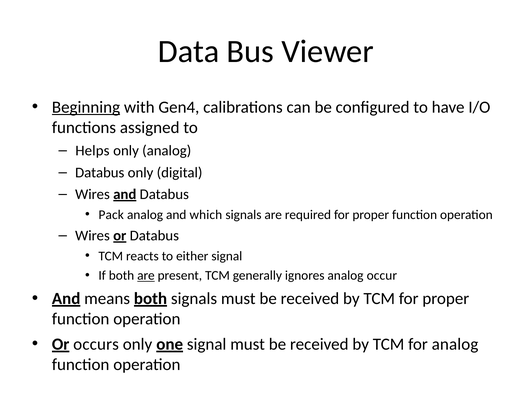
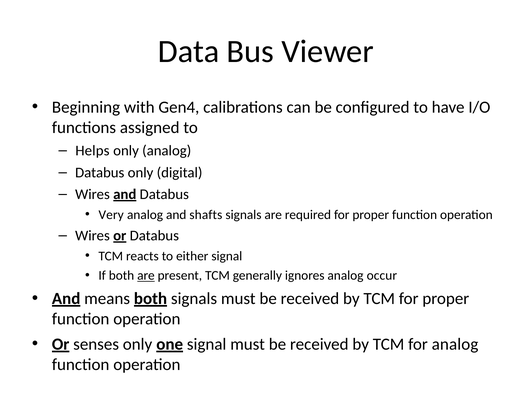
Beginning underline: present -> none (86, 107)
Pack: Pack -> Very (111, 215)
which: which -> shafts (206, 215)
occurs: occurs -> senses (96, 344)
